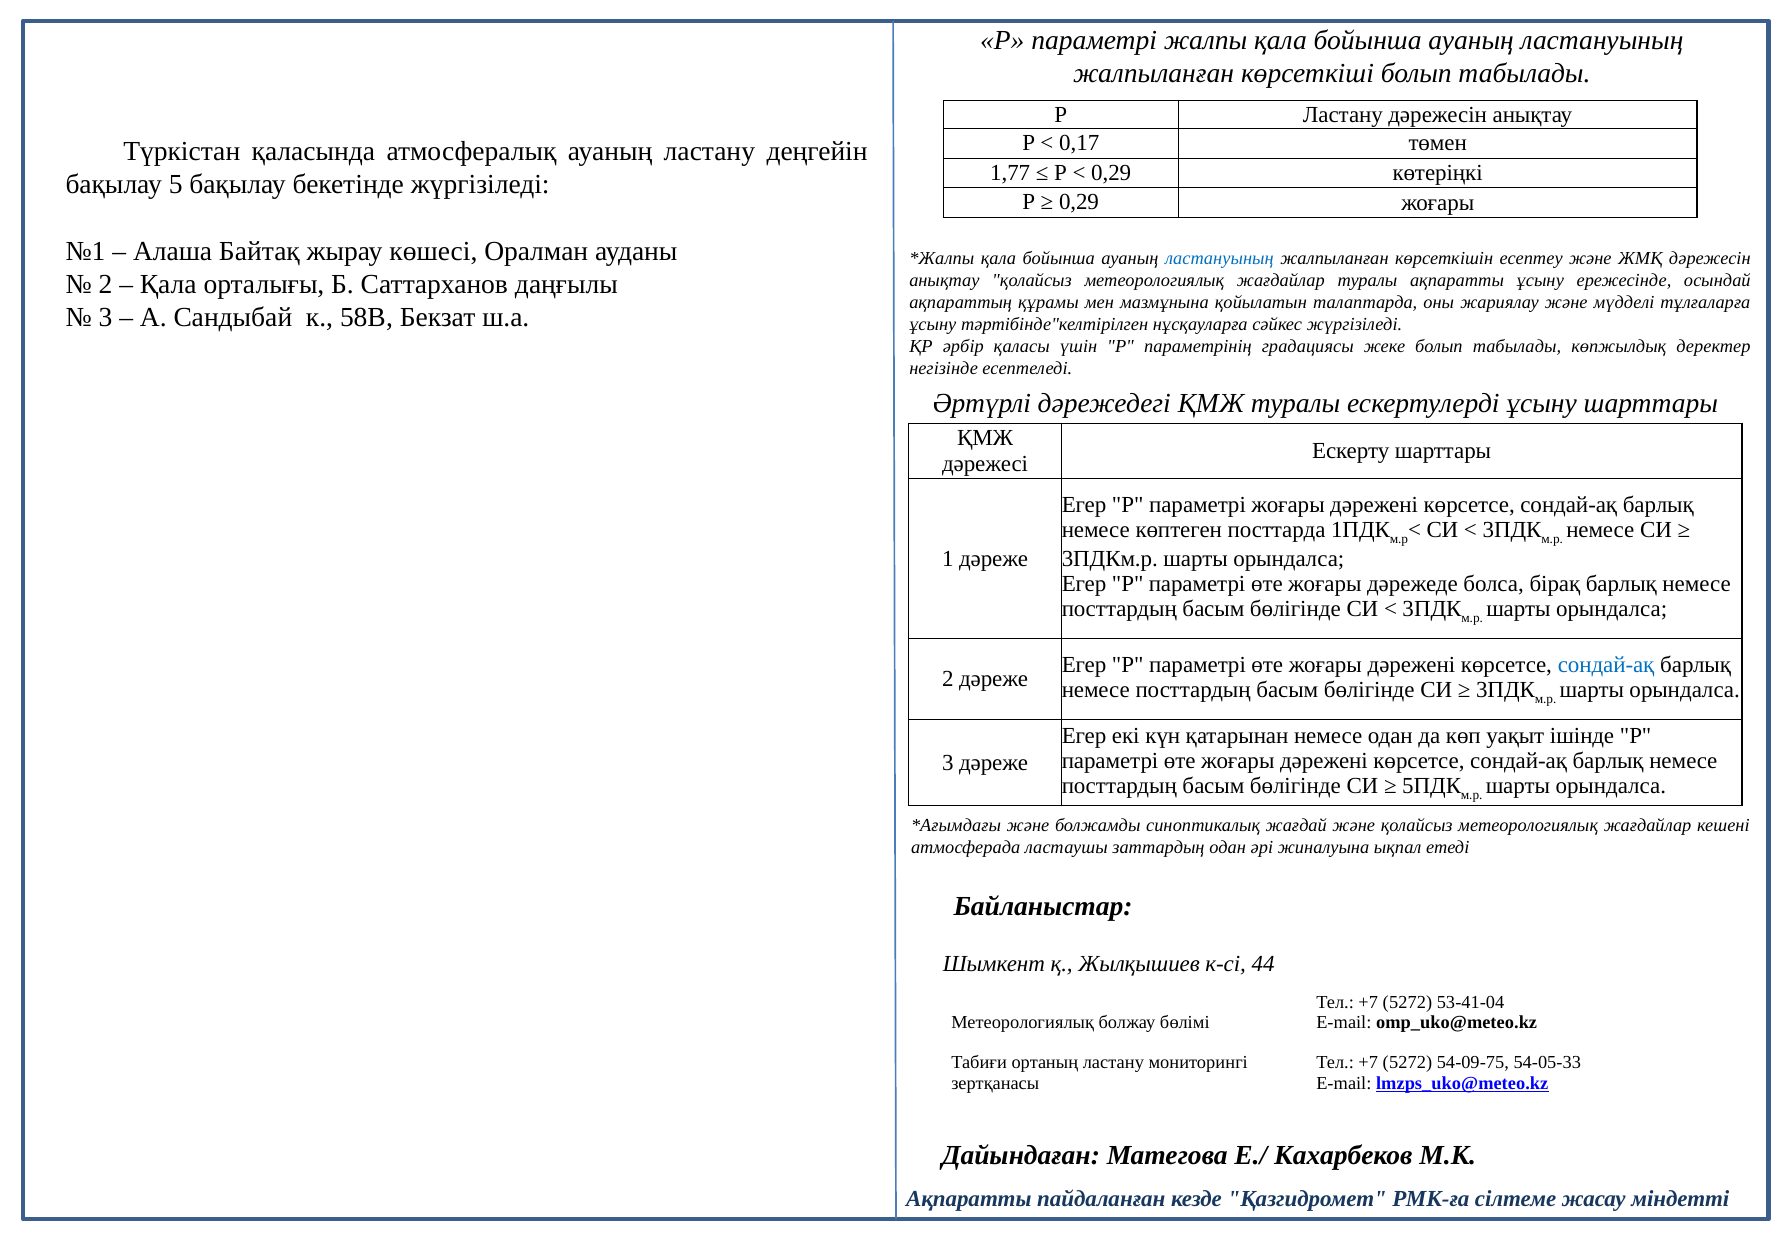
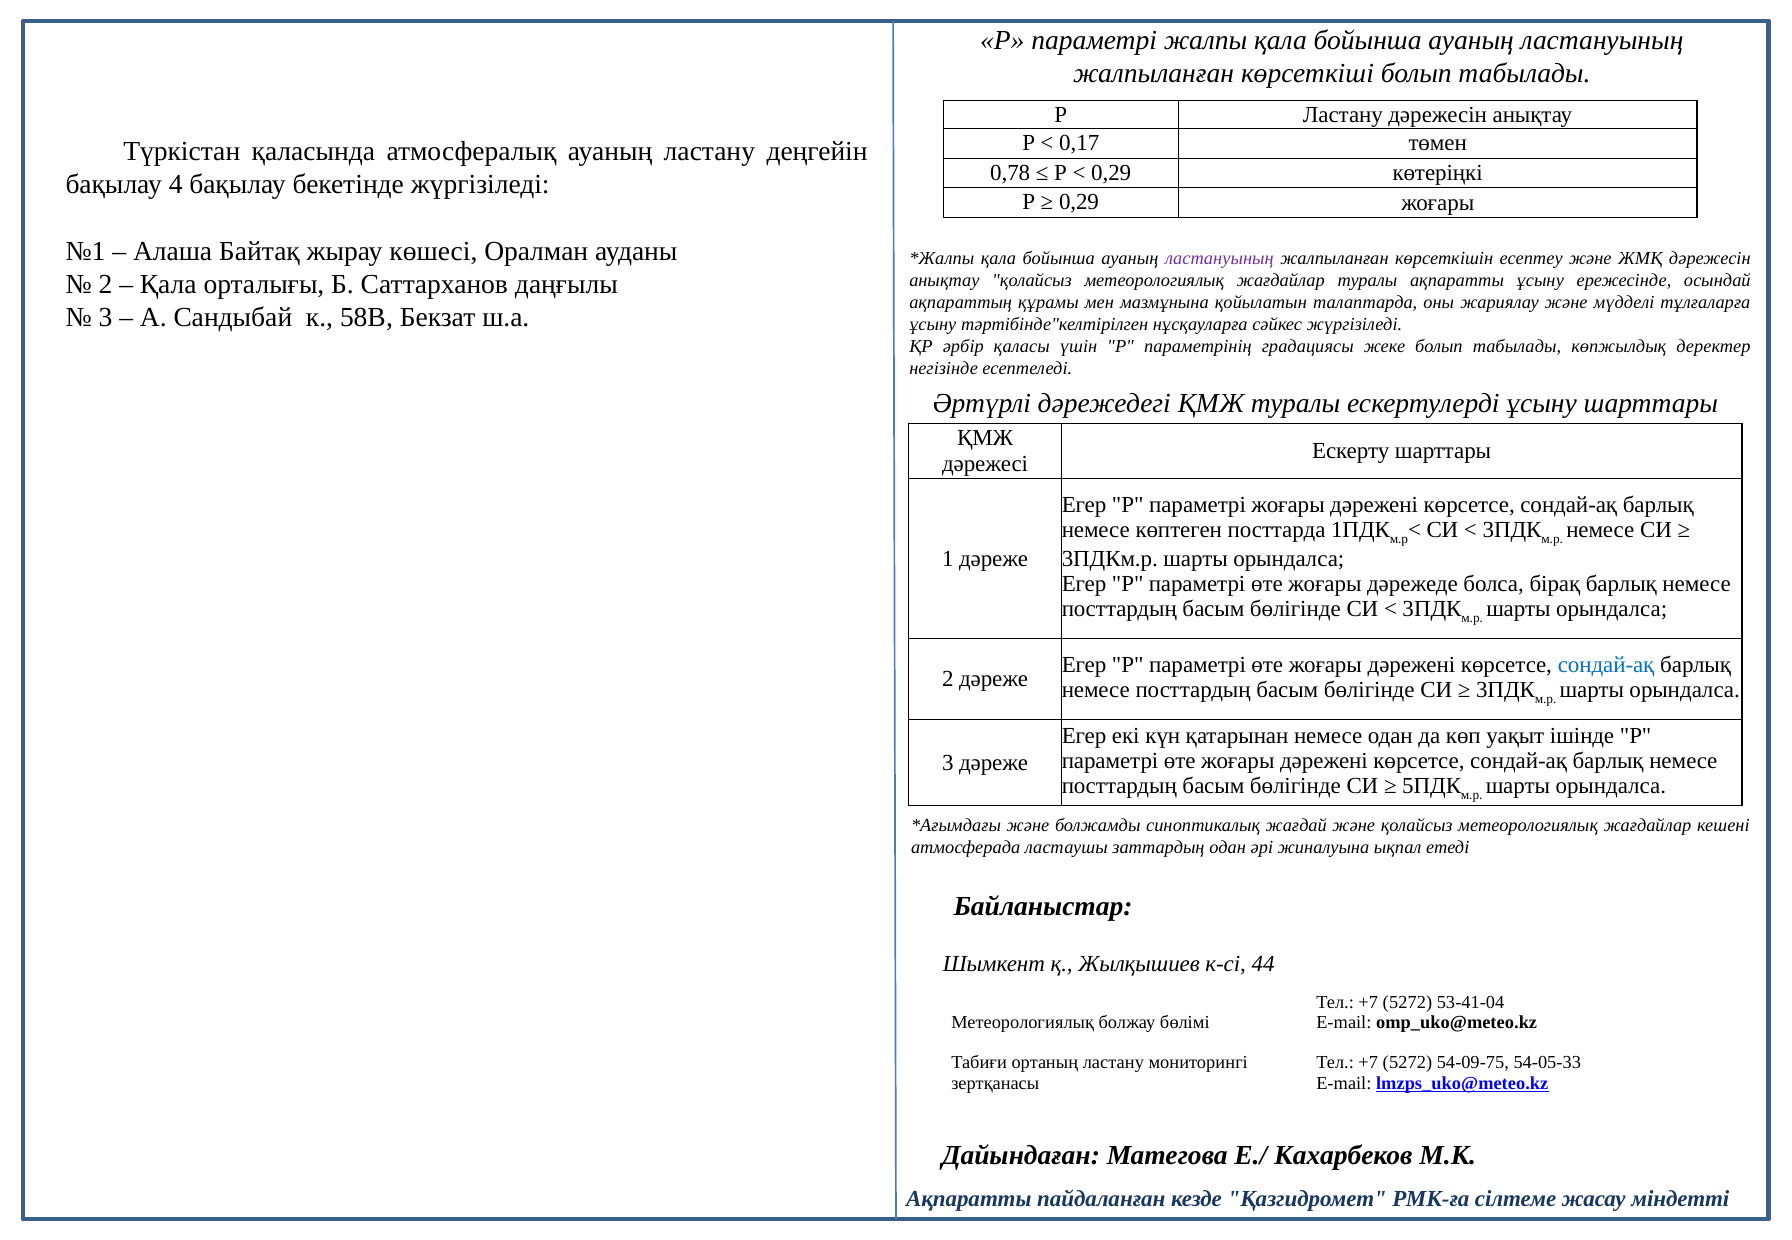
1,77: 1,77 -> 0,78 (1010, 173)
5: 5 -> 4 (176, 185)
ластануының colour: blue -> purple (1219, 259)
